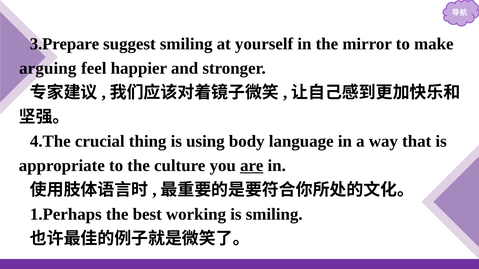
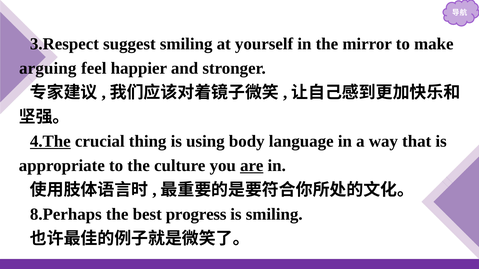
3.Prepare: 3.Prepare -> 3.Respect (64, 44)
4.The underline: none -> present (50, 141)
1.Perhaps: 1.Perhaps -> 8.Perhaps (66, 214)
working: working -> progress (196, 214)
